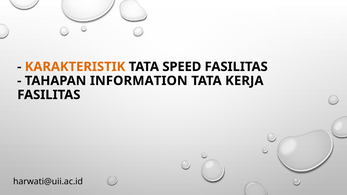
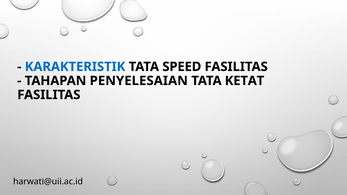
KARAKTERISTIK colour: orange -> blue (75, 67)
INFORMATION: INFORMATION -> PENYELESAIAN (139, 81)
KERJA: KERJA -> KETAT (244, 81)
